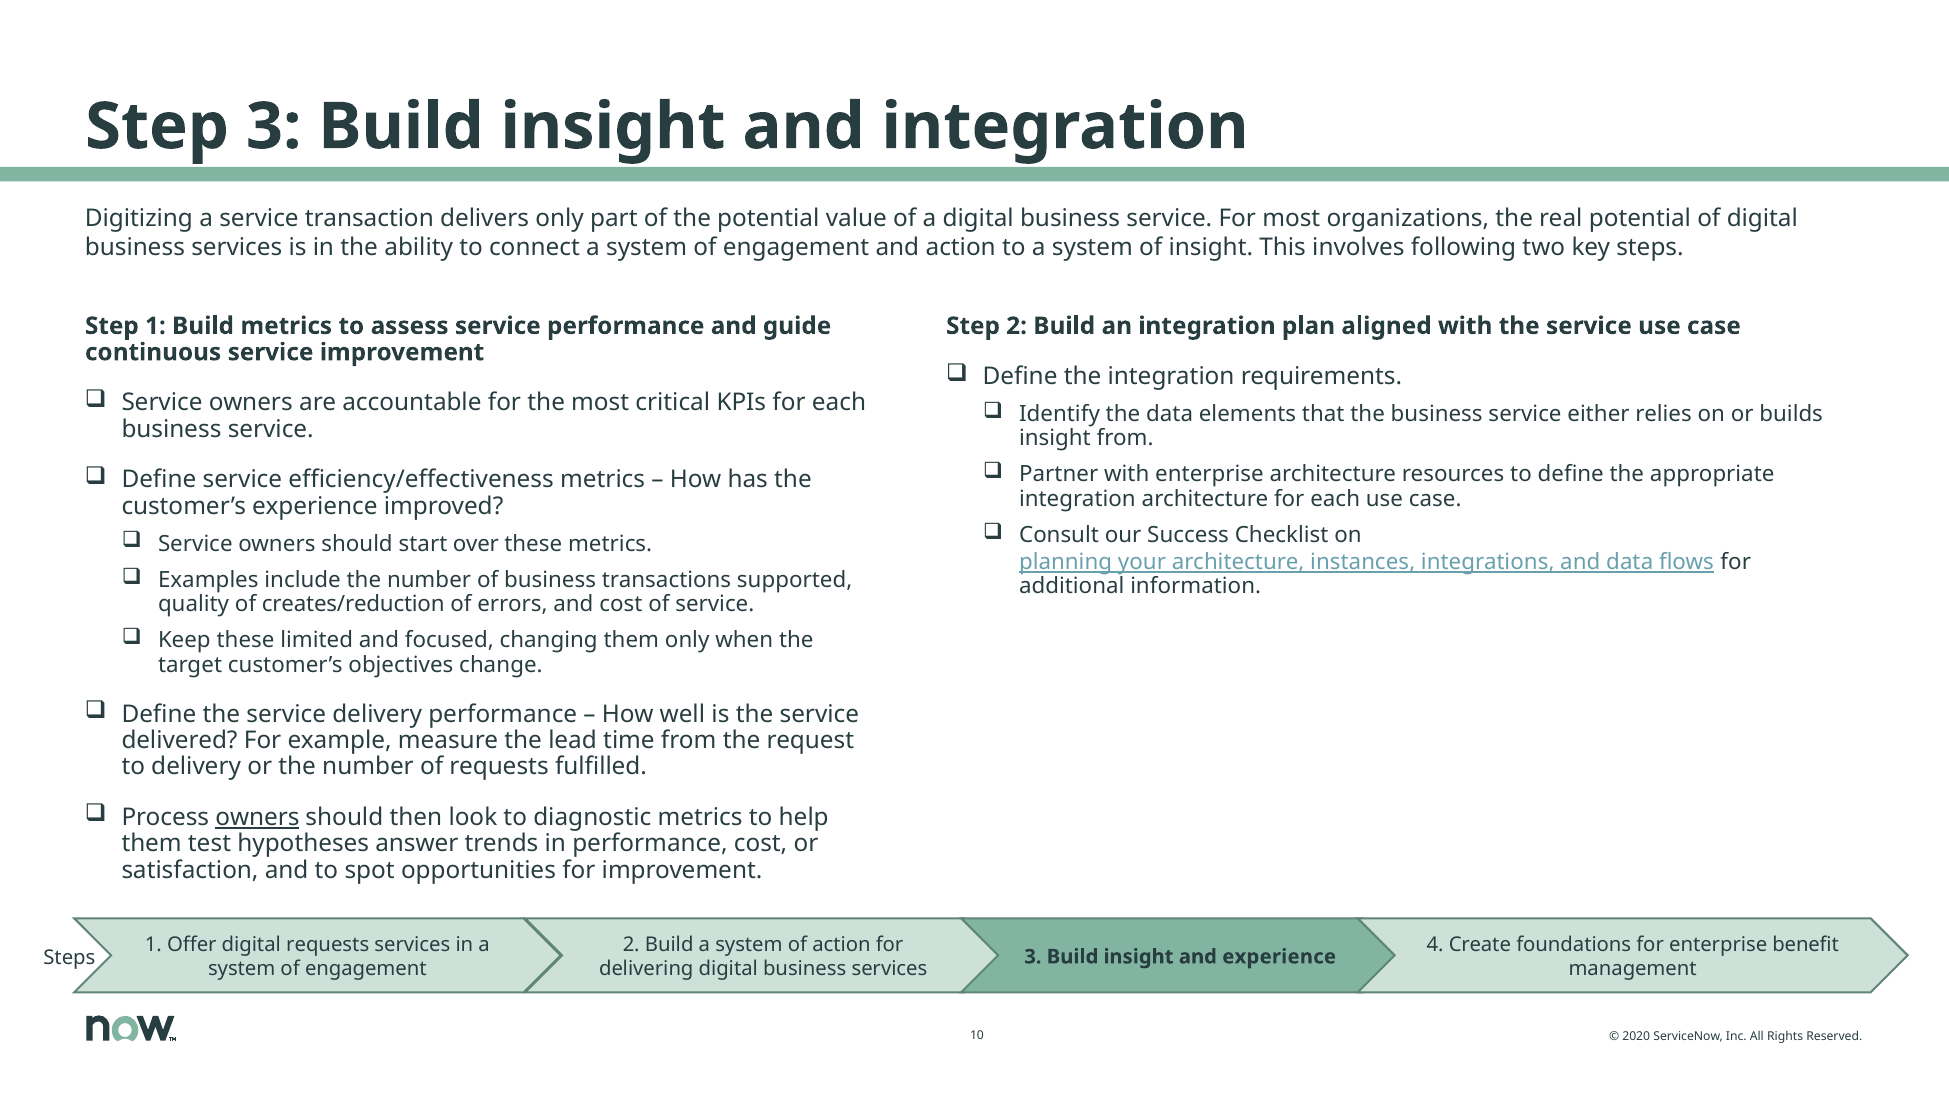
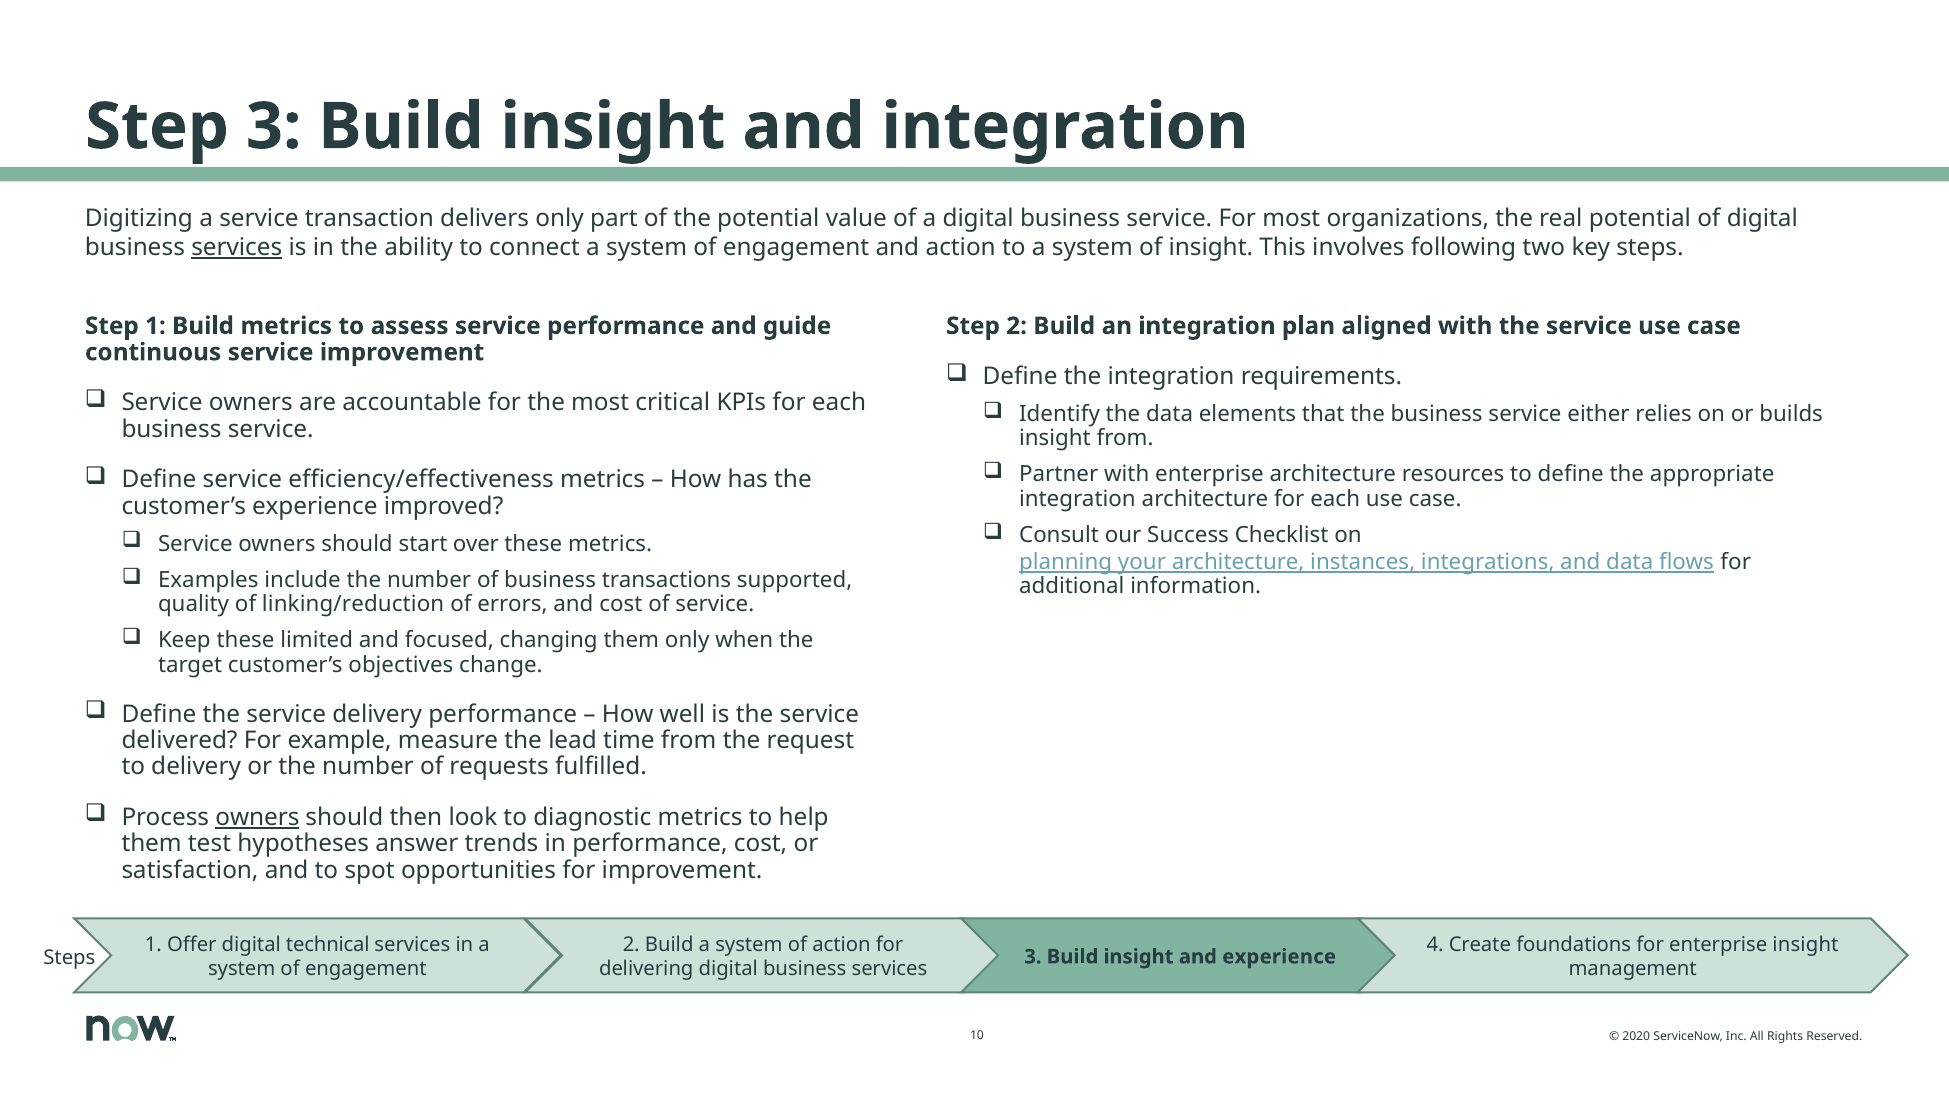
services underline: none -> present (237, 247)
creates/reduction: creates/reduction -> linking/reduction (353, 604)
digital requests: requests -> technical (328, 944)
enterprise benefit: benefit -> insight (1805, 944)
